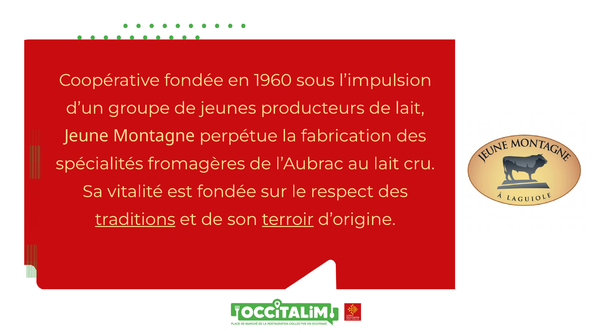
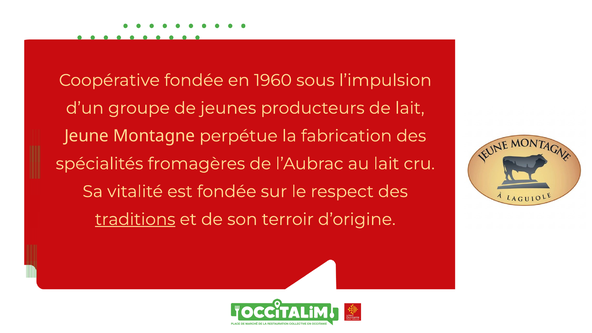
terroir underline: present -> none (288, 219)
